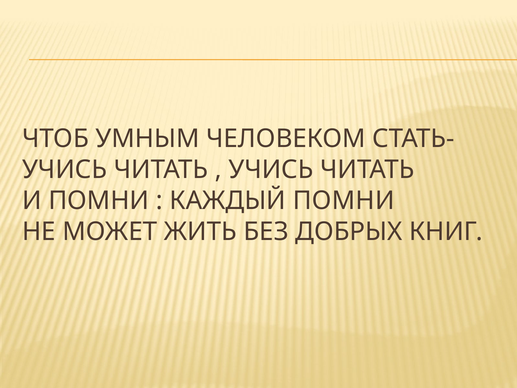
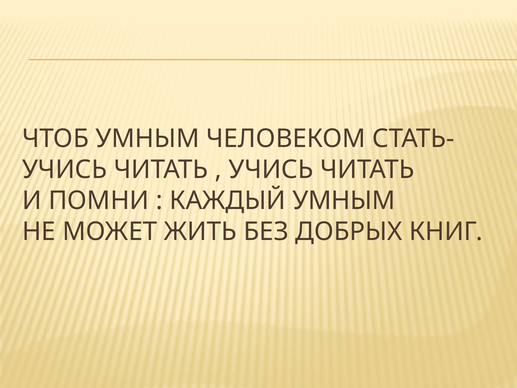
КАЖДЫЙ ПОМНИ: ПОМНИ -> УМНЫМ (344, 200)
